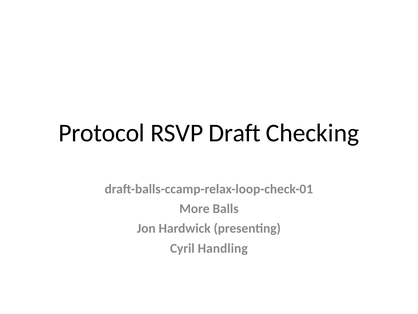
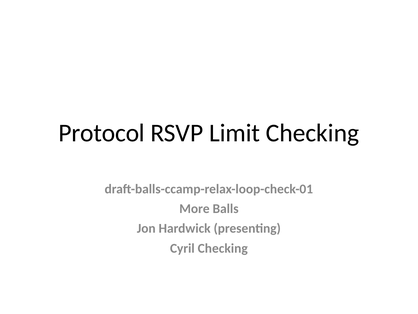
Draft: Draft -> Limit (235, 133)
Cyril Handling: Handling -> Checking (223, 248)
